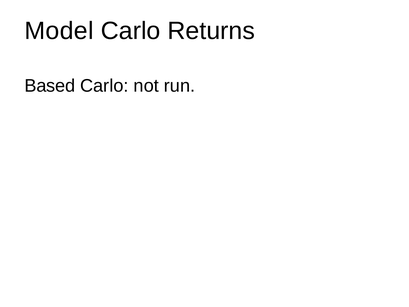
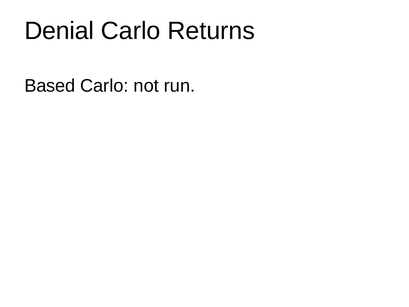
Model: Model -> Denial (59, 31)
